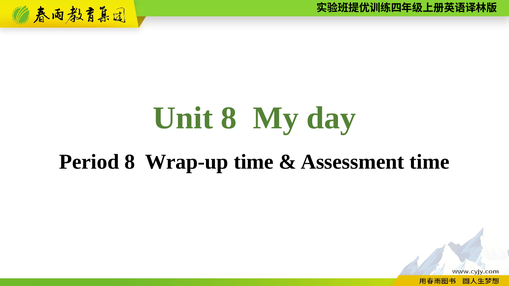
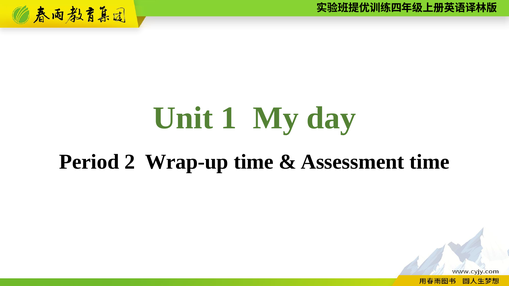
Unit 8: 8 -> 1 (229, 118)
Period 8: 8 -> 2 (130, 162)
